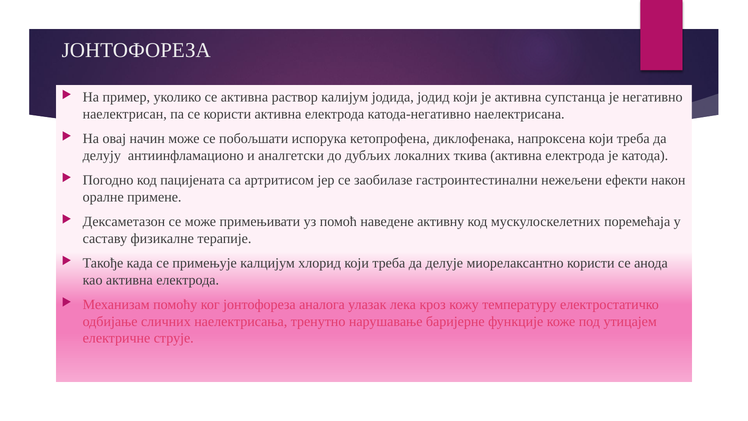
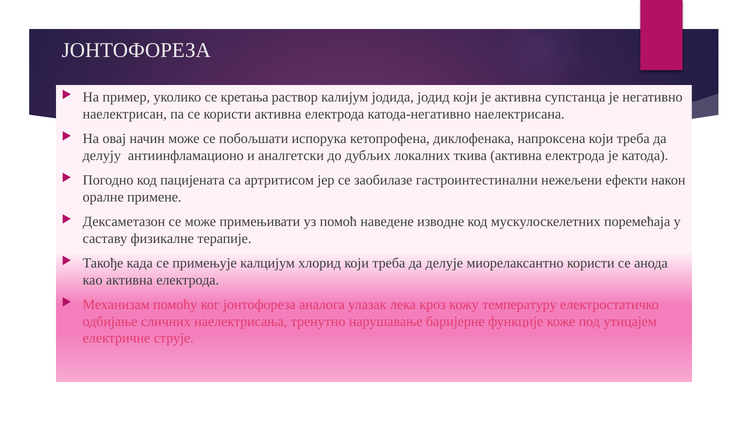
се активна: активна -> кретања (245, 97)
активну: активну -> изводне (441, 222)
